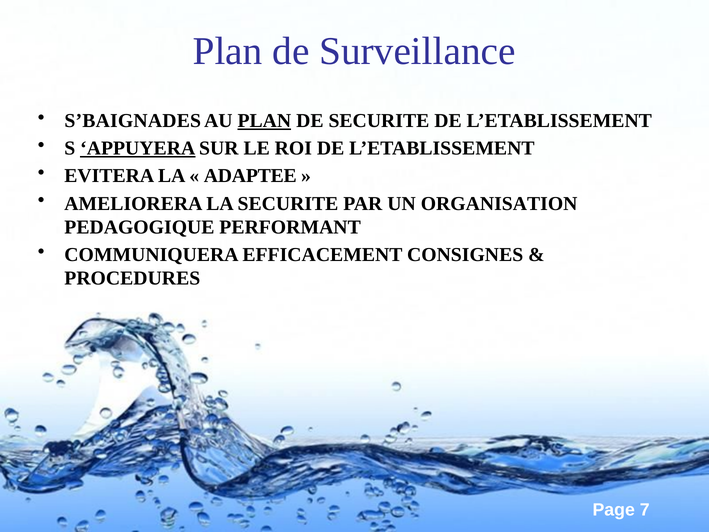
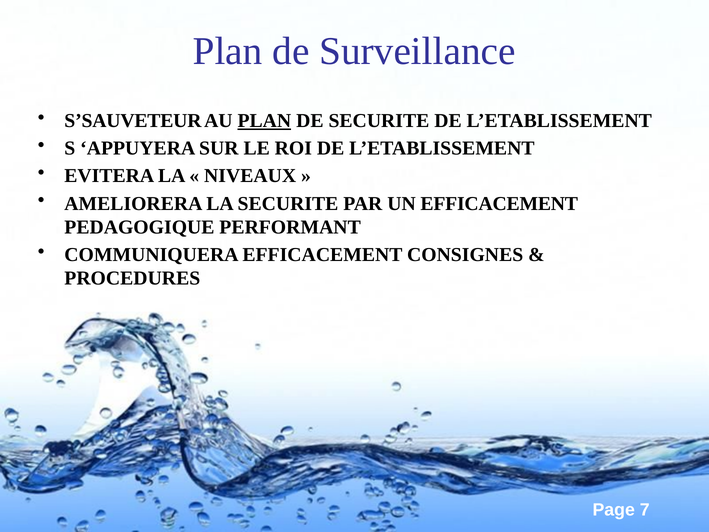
S’BAIGNADES: S’BAIGNADES -> S’SAUVETEUR (133, 121)
APPUYERA underline: present -> none (138, 148)
ADAPTEE: ADAPTEE -> NIVEAUX (250, 176)
UN ORGANISATION: ORGANISATION -> EFFICACEMENT (499, 203)
